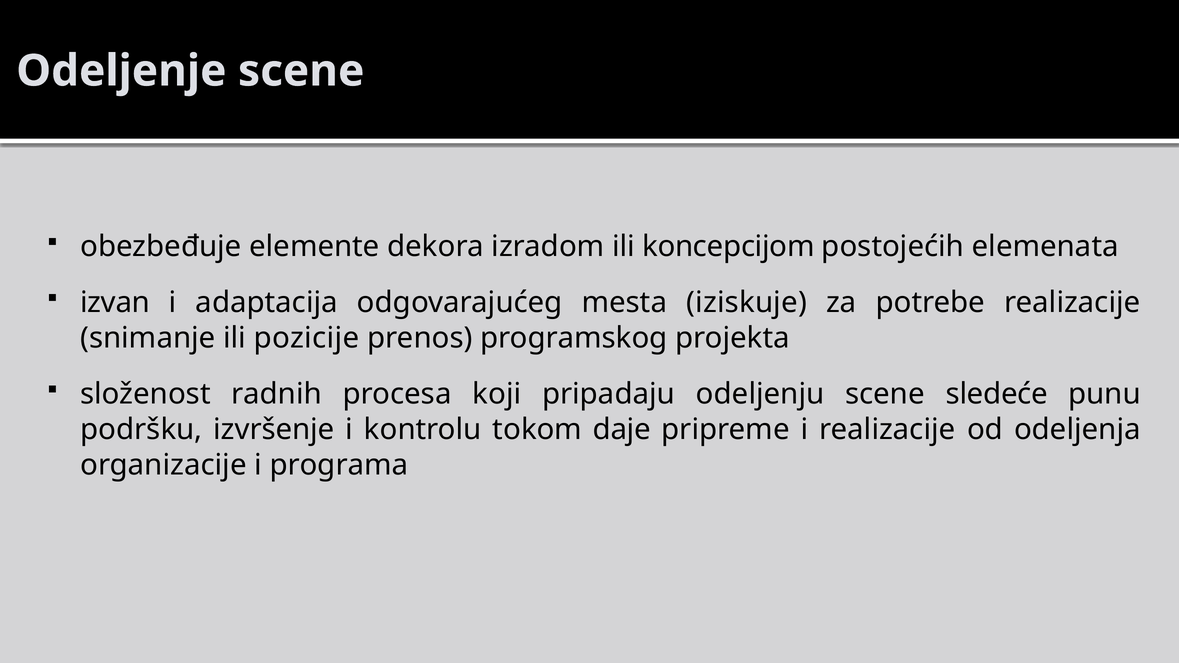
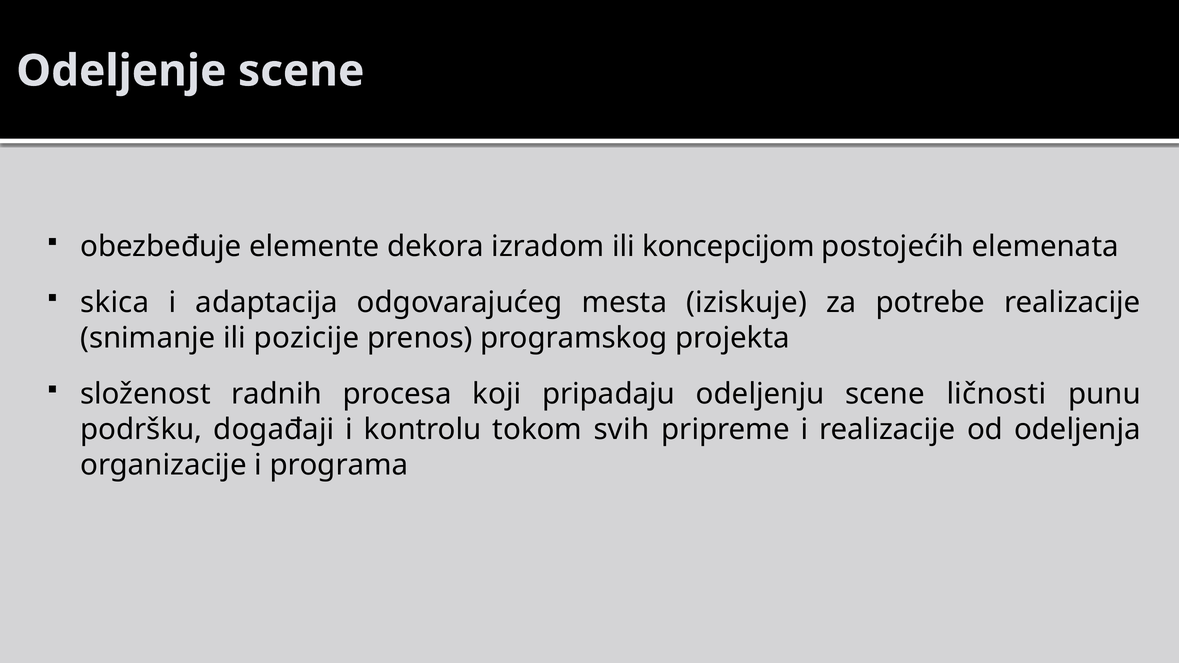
izvan: izvan -> skica (115, 303)
sledeće: sledeće -> ličnosti (997, 394)
izvršenje: izvršenje -> događaji (274, 430)
daje: daje -> svih (621, 430)
